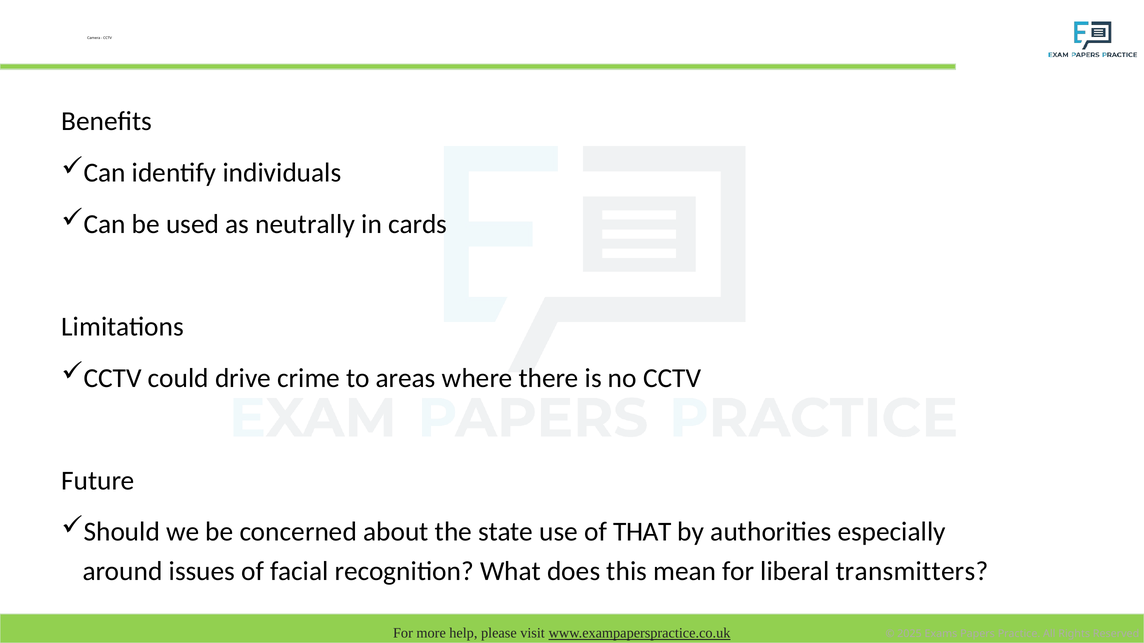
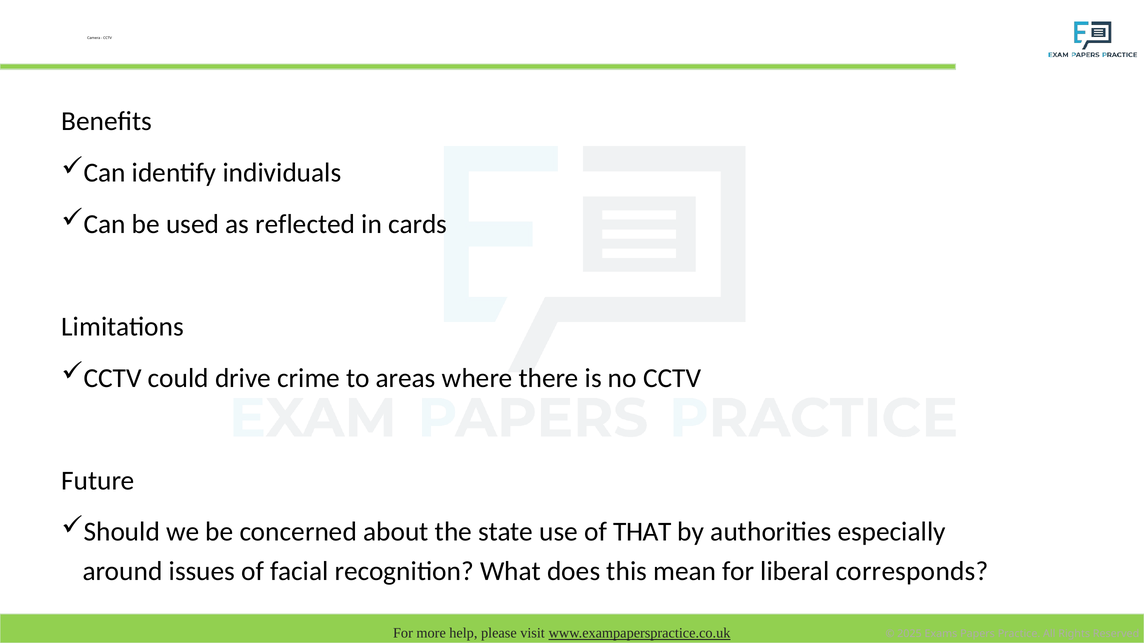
neutrally: neutrally -> reflected (305, 224)
transmitters: transmitters -> corresponds (912, 572)
